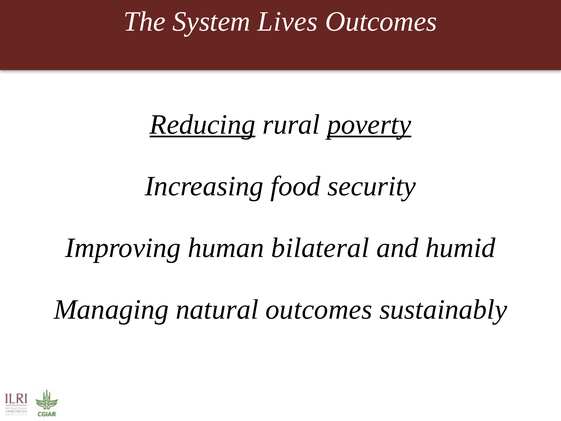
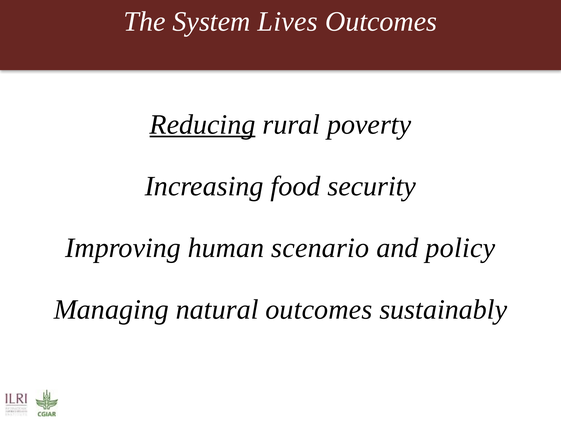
poverty underline: present -> none (369, 124)
bilateral: bilateral -> scenario (320, 248)
humid: humid -> policy (460, 248)
